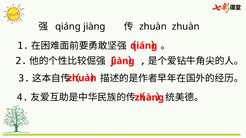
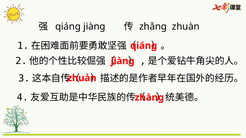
zhuàn: zhuàn -> zhǎng (153, 27)
